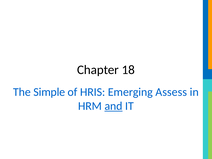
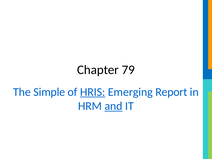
18: 18 -> 79 (128, 70)
HRIS underline: none -> present (93, 92)
Assess: Assess -> Report (171, 92)
